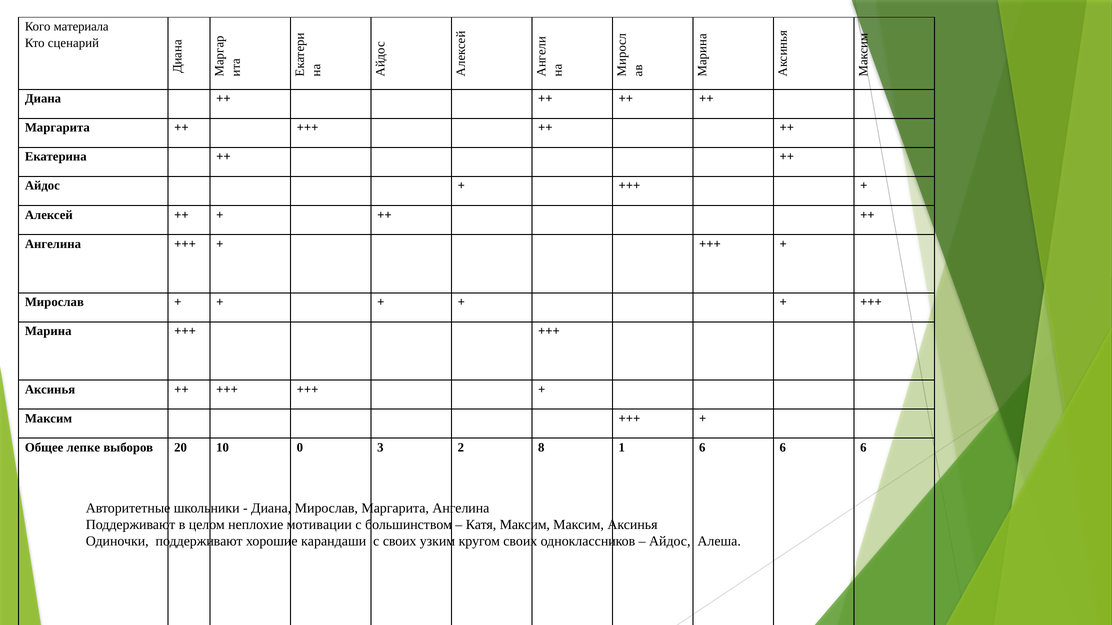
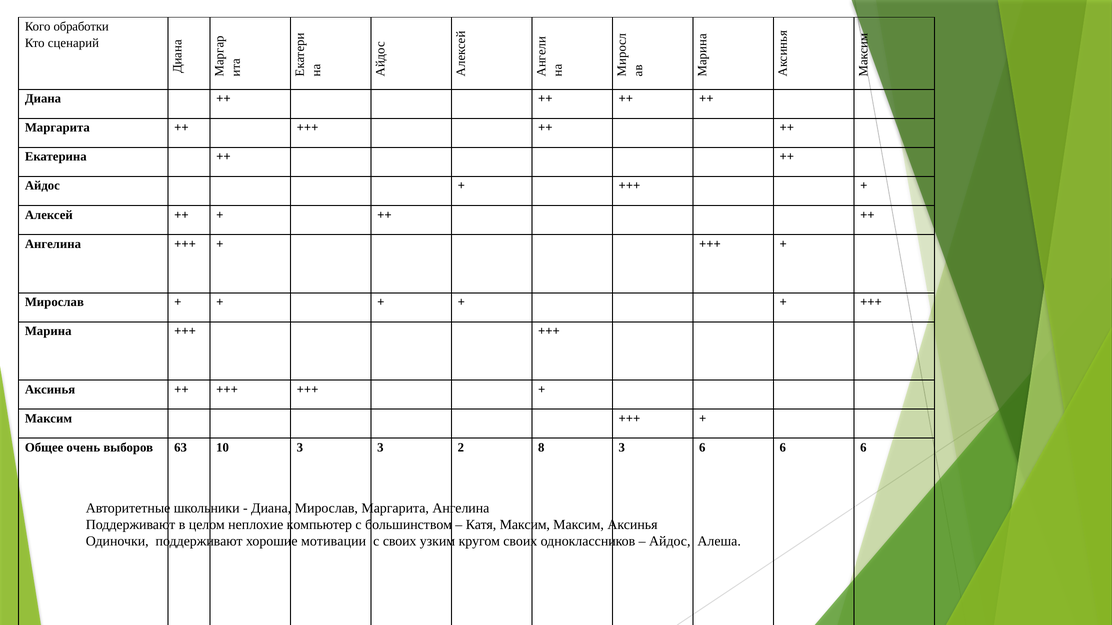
материала: материала -> обработки (81, 27)
лепке: лепке -> очень (83, 448)
20: 20 -> 63 (181, 448)
10 0: 0 -> 3 (300, 448)
8 1: 1 -> 3 (622, 448)
мотивации: мотивации -> компьютер (319, 525)
карандаши: карандаши -> мотивации (334, 542)
